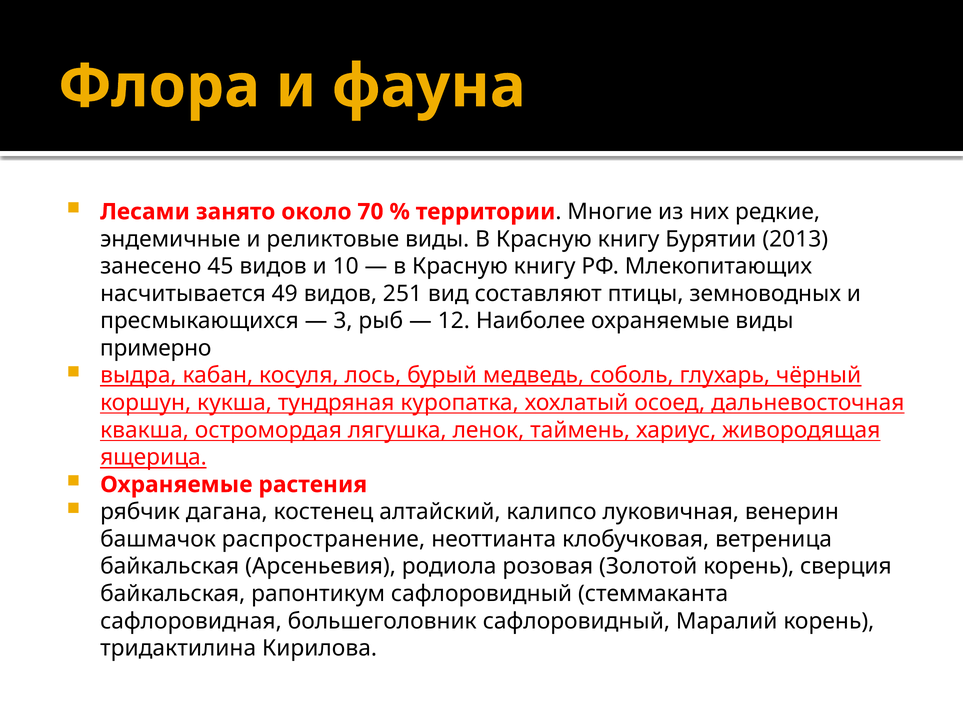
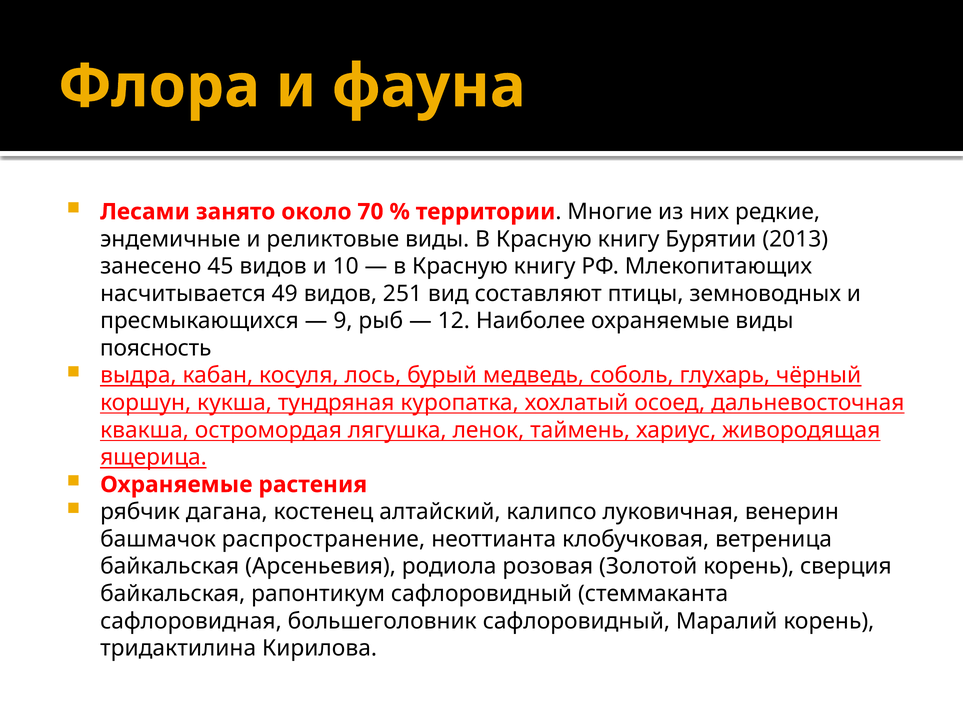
3: 3 -> 9 (343, 321)
примерно: примерно -> поясность (156, 348)
